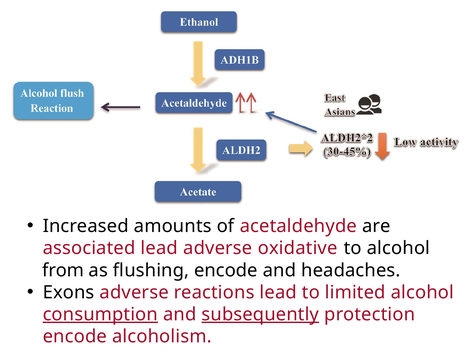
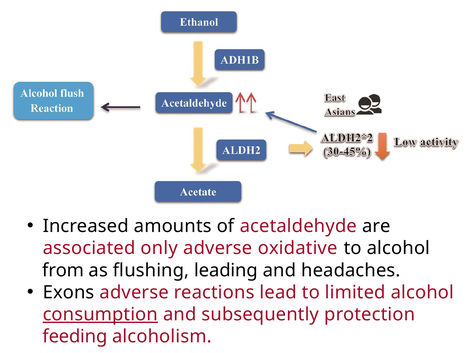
associated lead: lead -> only (159, 248)
flushing encode: encode -> leading (226, 271)
subsequently underline: present -> none (260, 315)
encode: encode -> feeding (75, 337)
